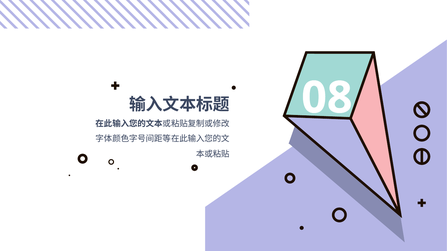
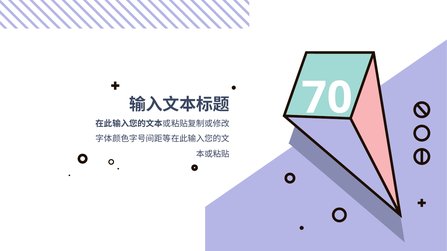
08: 08 -> 70 (327, 98)
